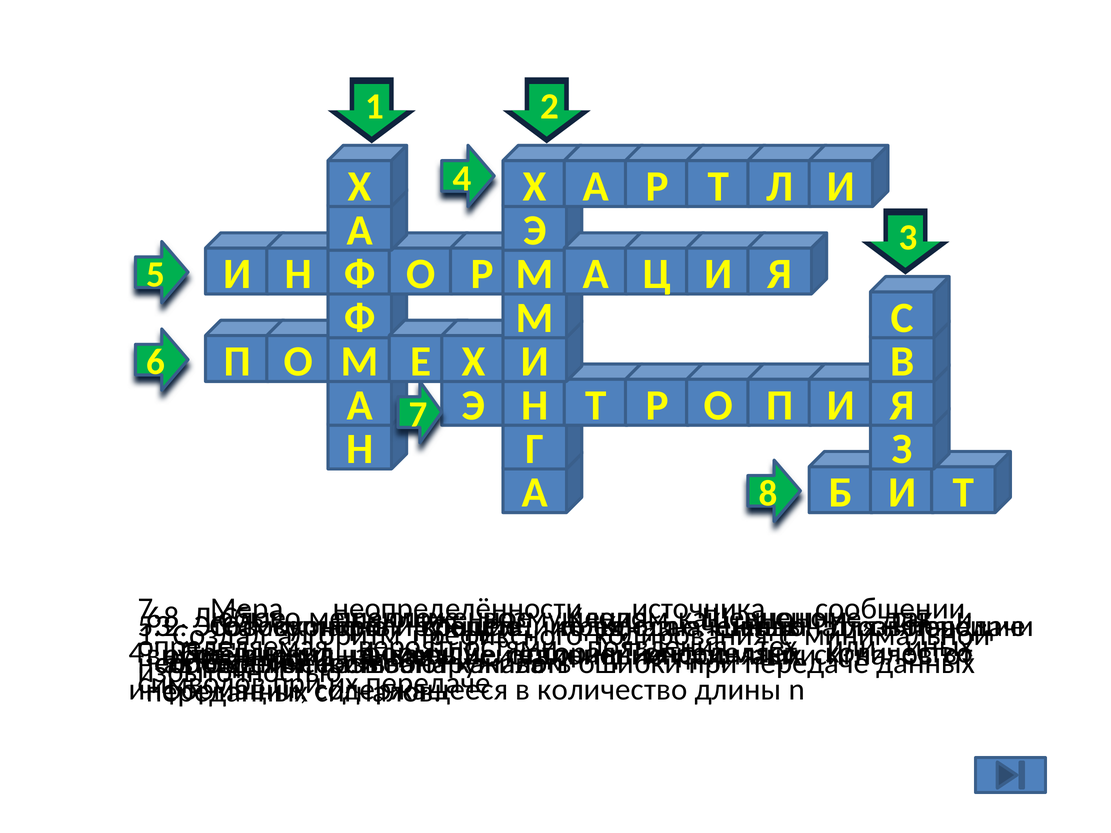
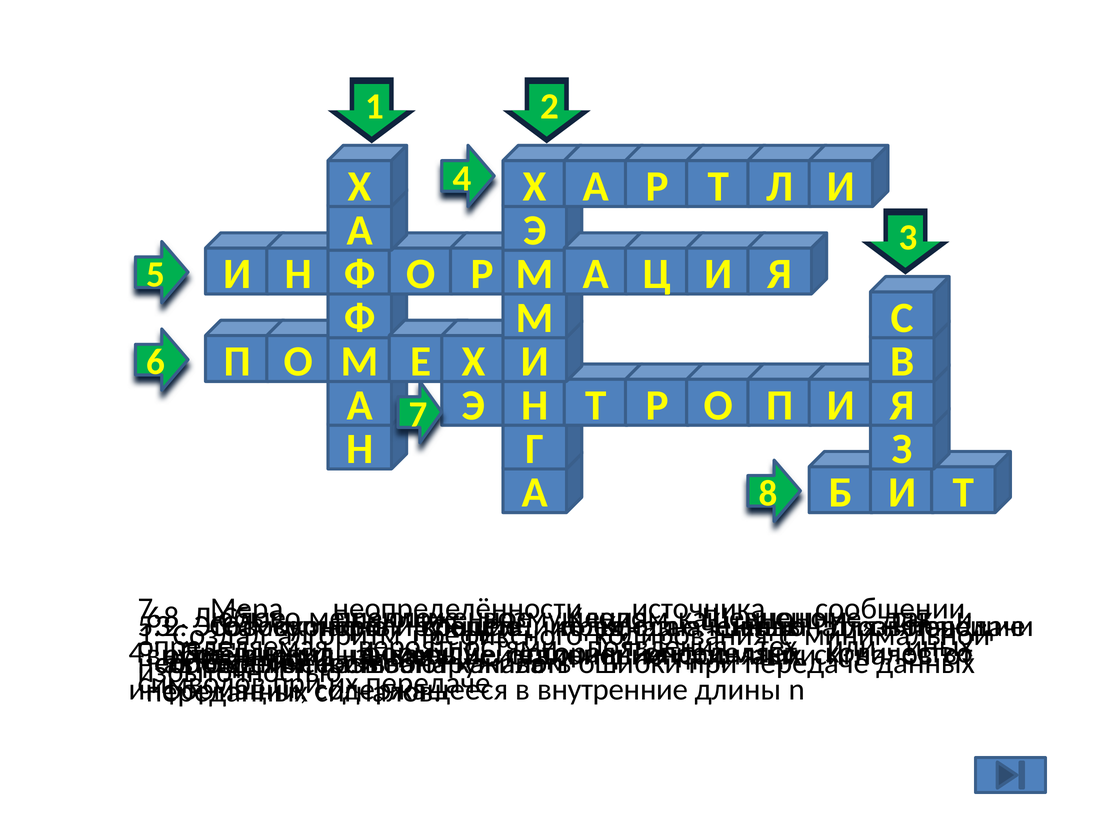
в количество: количество -> внутренние (613, 690)
